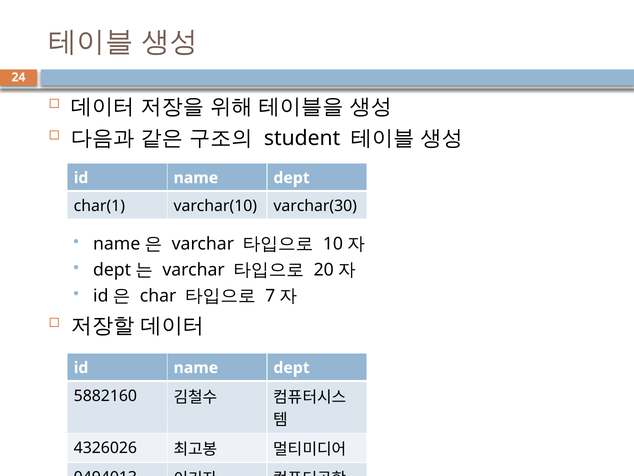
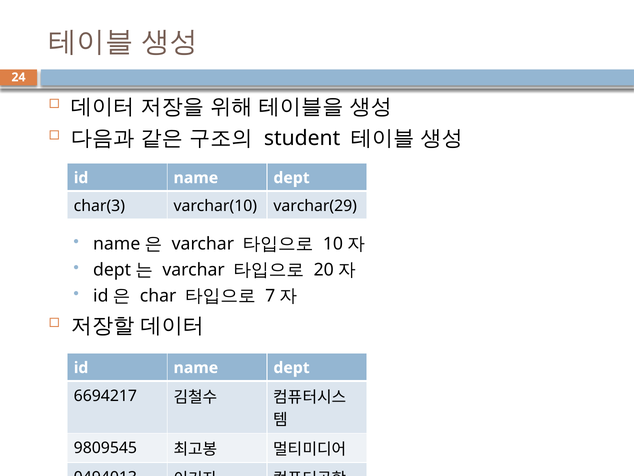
char(1: char(1 -> char(3 (99, 206)
varchar(30: varchar(30 -> varchar(29 (315, 206)
5882160: 5882160 -> 6694217 (105, 395)
4326026: 4326026 -> 9809545 (105, 448)
